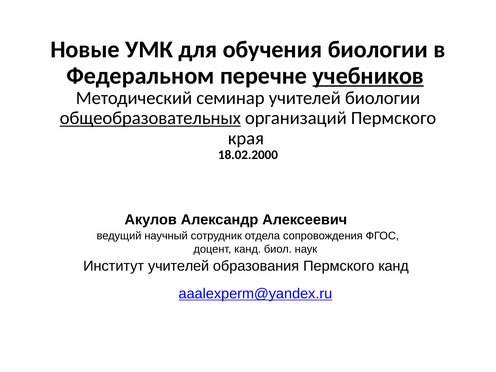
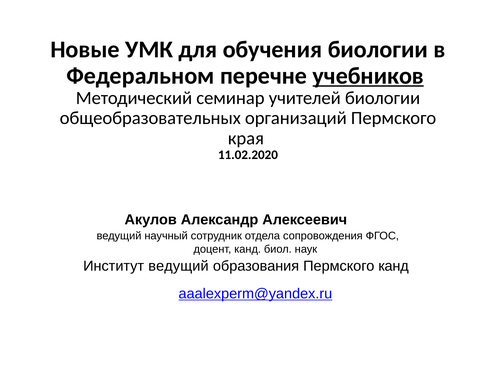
общеобразовательных underline: present -> none (150, 118)
18.02.2000: 18.02.2000 -> 11.02.2020 (248, 155)
Институт учителей: учителей -> ведущий (178, 266)
